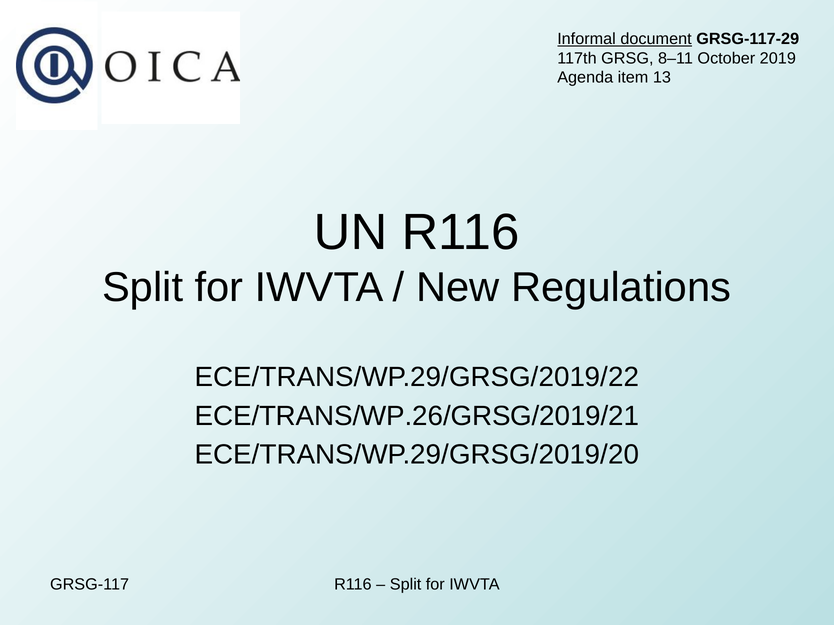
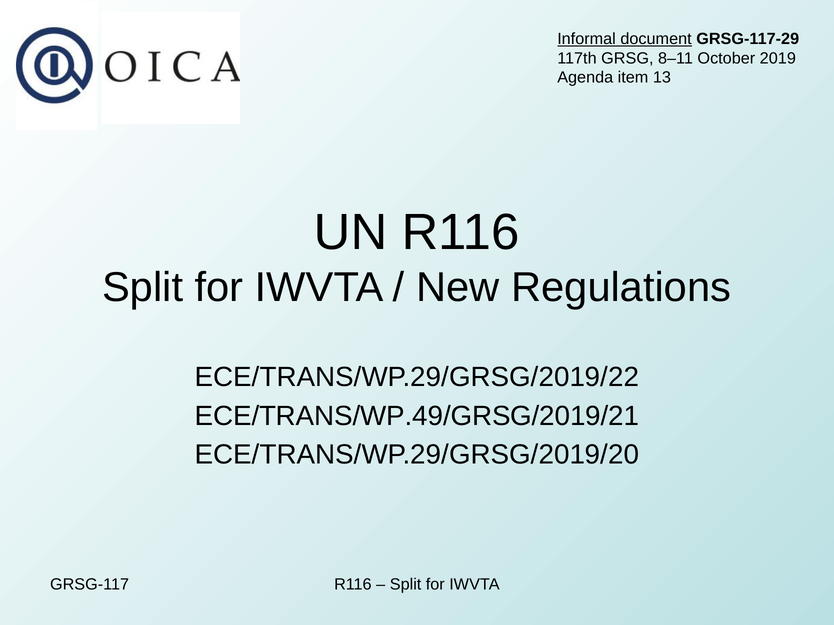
ECE/TRANS/WP.26/GRSG/2019/21: ECE/TRANS/WP.26/GRSG/2019/21 -> ECE/TRANS/WP.49/GRSG/2019/21 (417, 416)
